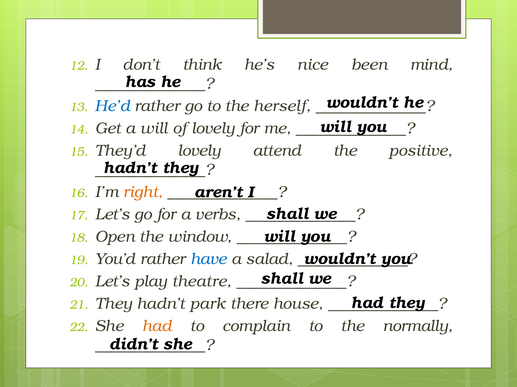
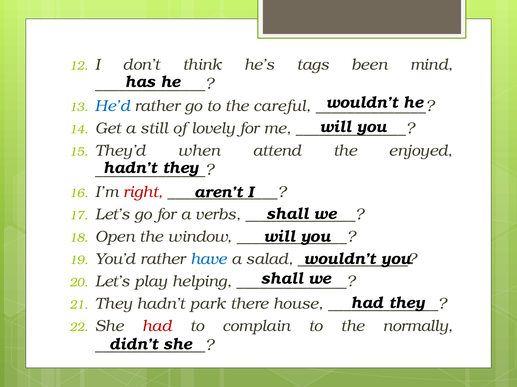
nice: nice -> tags (313, 65)
herself: herself -> careful (282, 106)
a will: will -> still (154, 129)
They’d lovely: lovely -> when (199, 151)
positive: positive -> enjoyed (421, 151)
right colour: orange -> red (143, 192)
theatre: theatre -> helping (202, 282)
had colour: orange -> red (157, 327)
